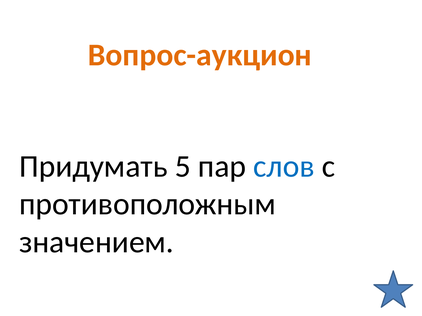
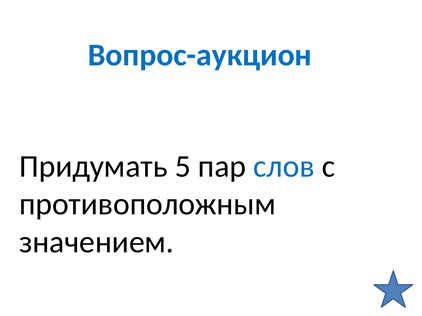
Вопрос-аукцион colour: orange -> blue (200, 55)
